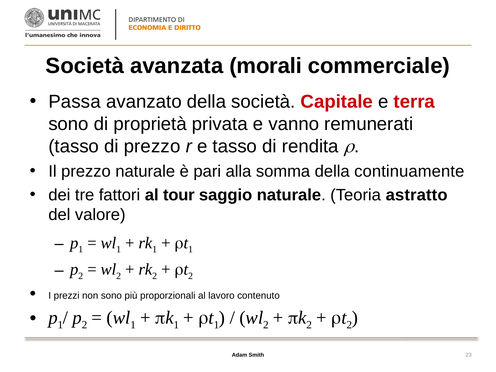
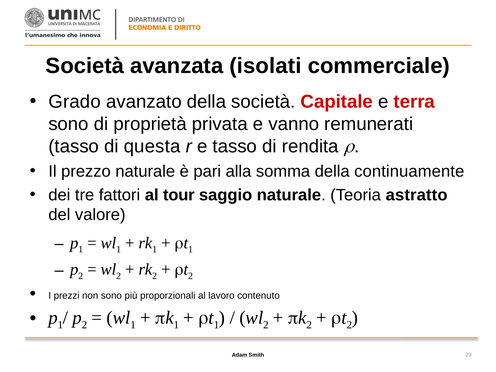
morali: morali -> isolati (265, 66)
Passa: Passa -> Grado (75, 102)
di prezzo: prezzo -> questa (152, 146)
